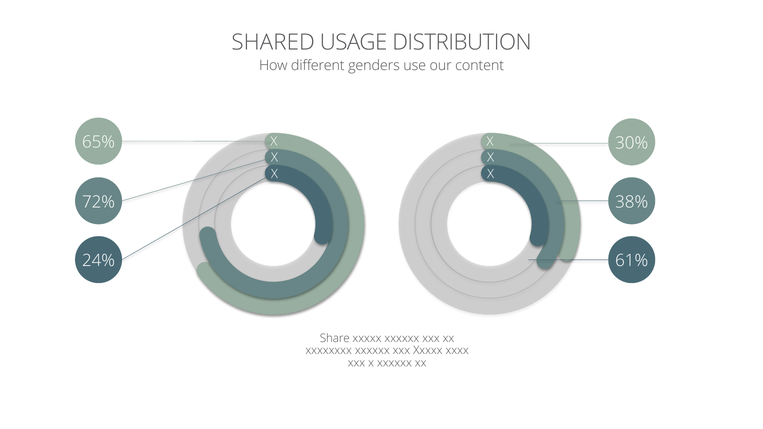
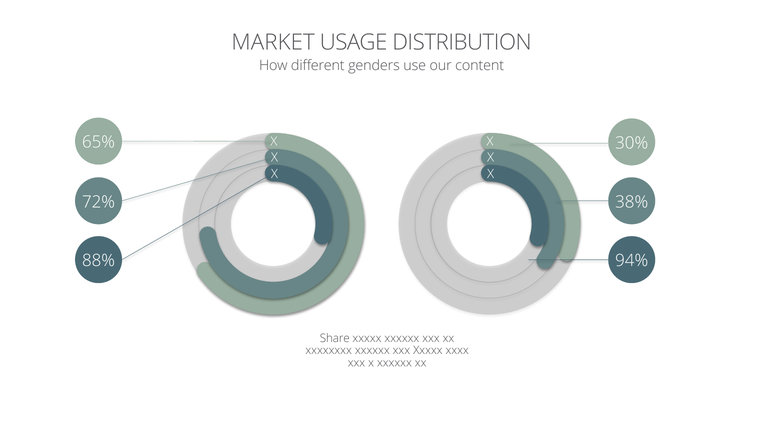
SHARED: SHARED -> MARKET (273, 43)
24%: 24% -> 88% (99, 261)
61%: 61% -> 94% (632, 261)
